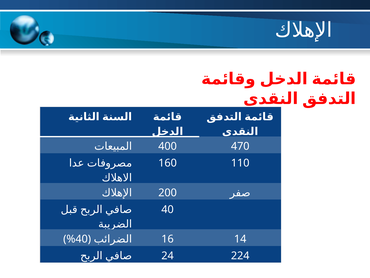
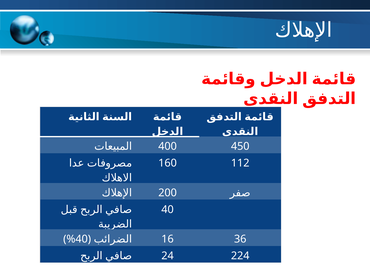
470: 470 -> 450 (240, 146)
110: 110 -> 112 (240, 163)
14: 14 -> 36 (240, 239)
